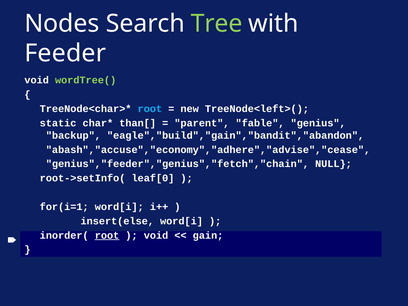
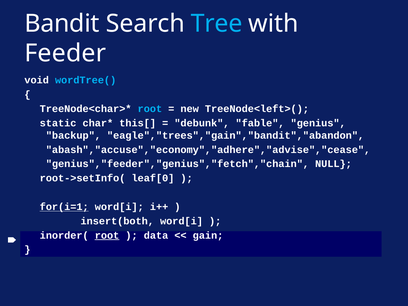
Nodes: Nodes -> Bandit (62, 23)
Tree colour: light green -> light blue (217, 23)
wordTree( colour: light green -> light blue (86, 80)
than[: than[ -> this[ (138, 123)
parent: parent -> debunk (202, 123)
eagle","build","gain","bandit","abandon: eagle","build","gain","bandit","abandon -> eagle","trees","gain","bandit","abandon (236, 135)
for(i=1 underline: none -> present (64, 207)
insert(else: insert(else -> insert(both (117, 221)
void: void -> data (156, 235)
